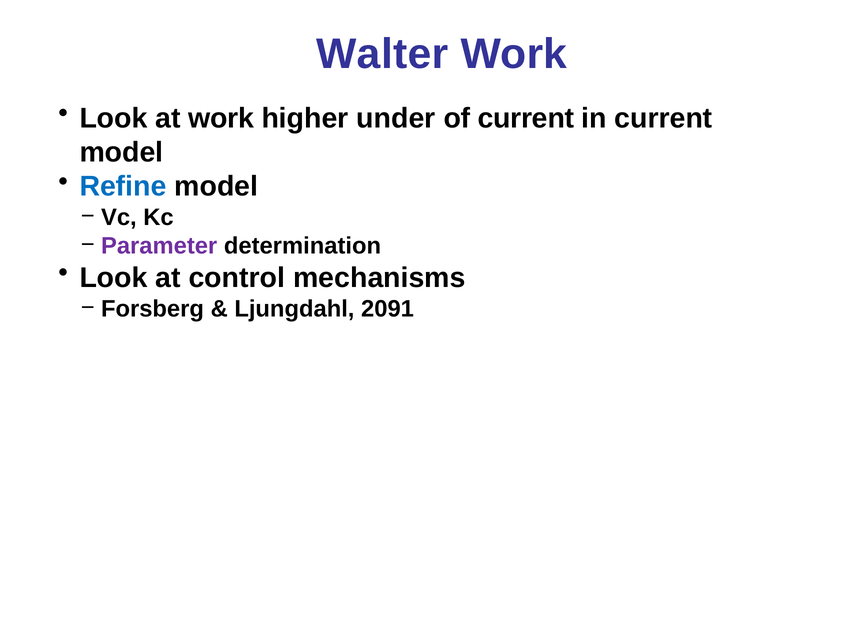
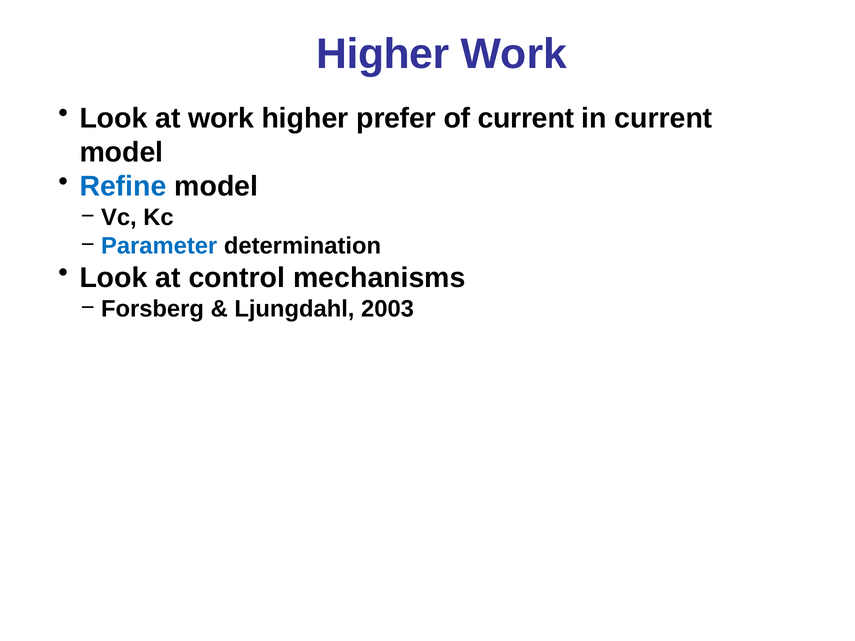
Walter: Walter -> Higher (383, 54)
under: under -> prefer (396, 118)
Parameter colour: purple -> blue (159, 246)
2091: 2091 -> 2003 (388, 309)
